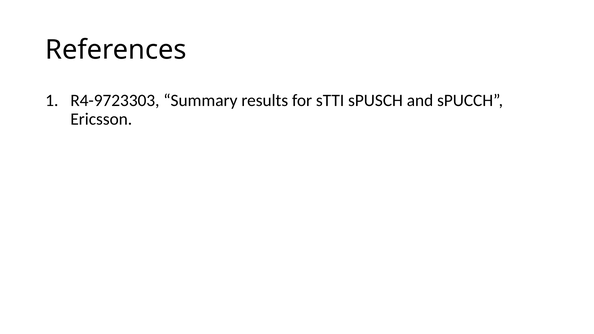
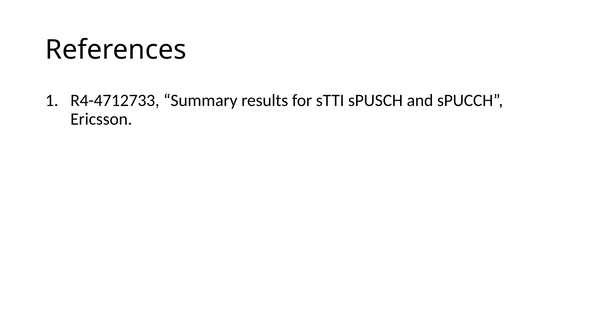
R4-9723303: R4-9723303 -> R4-4712733 (115, 100)
